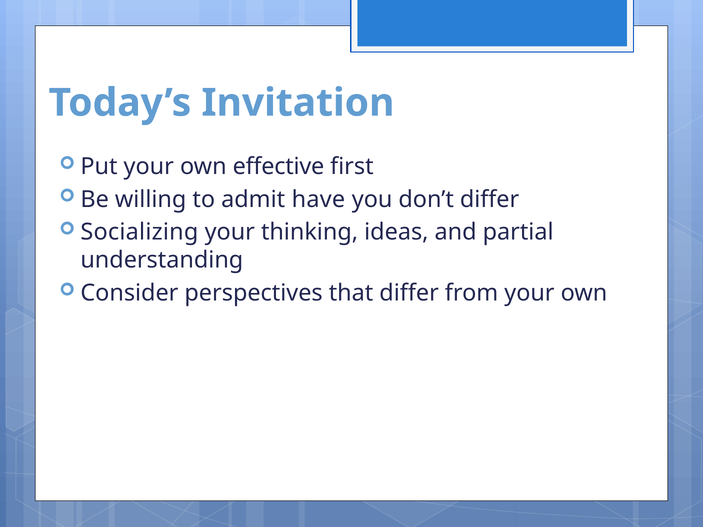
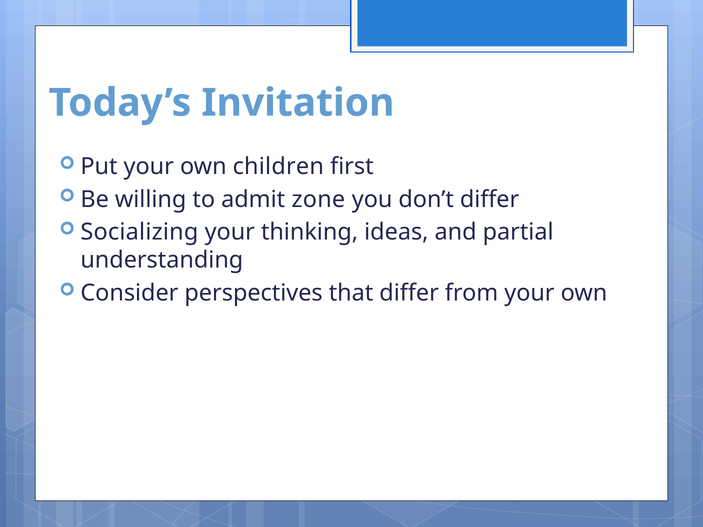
effective: effective -> children (278, 167)
have: have -> zone (318, 199)
